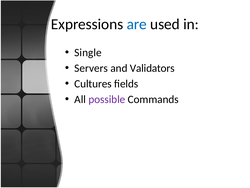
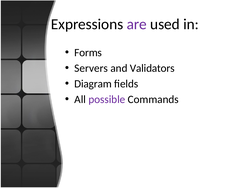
are colour: blue -> purple (137, 24)
Single: Single -> Forms (88, 52)
Cultures: Cultures -> Diagram (93, 84)
